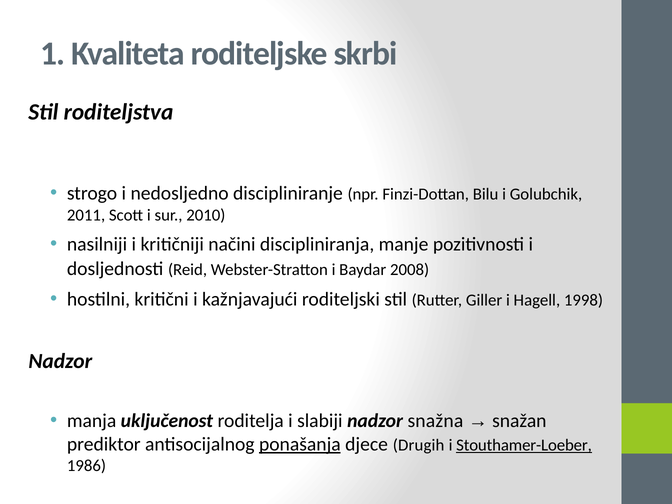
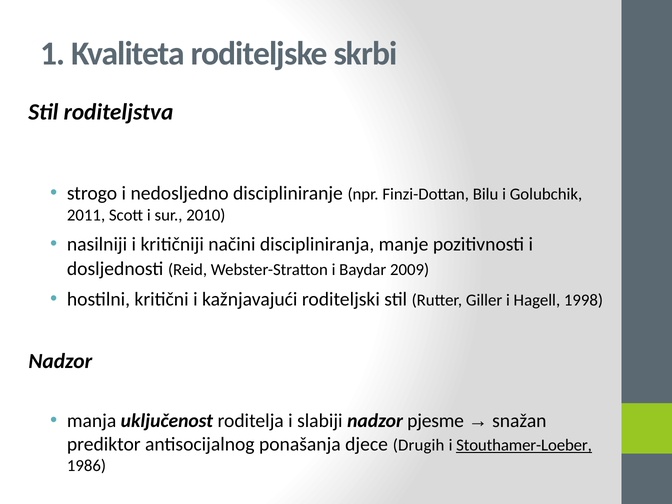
2008: 2008 -> 2009 (410, 269)
snažna: snažna -> pjesme (436, 421)
ponašanja underline: present -> none (300, 444)
